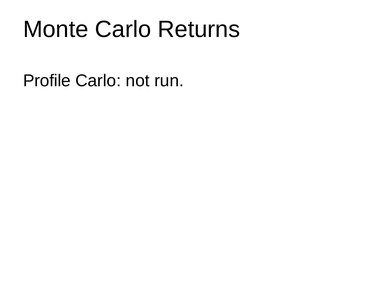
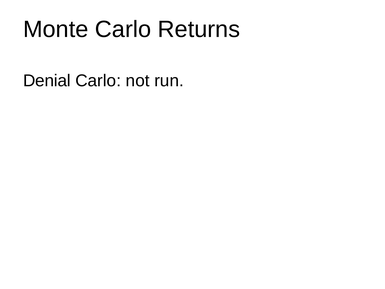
Profile: Profile -> Denial (47, 81)
